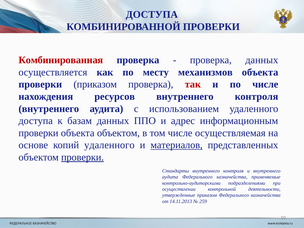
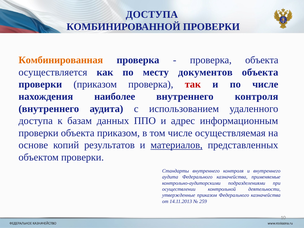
Комбинированная colour: red -> orange (61, 60)
проверка данных: данных -> объекта (262, 60)
механизмов: механизмов -> документов (205, 72)
ресурсов: ресурсов -> наиболее (115, 97)
объекта объектом: объектом -> приказом (118, 133)
копий удаленного: удаленного -> результатов (109, 145)
проверки underline: present -> none (82, 157)
